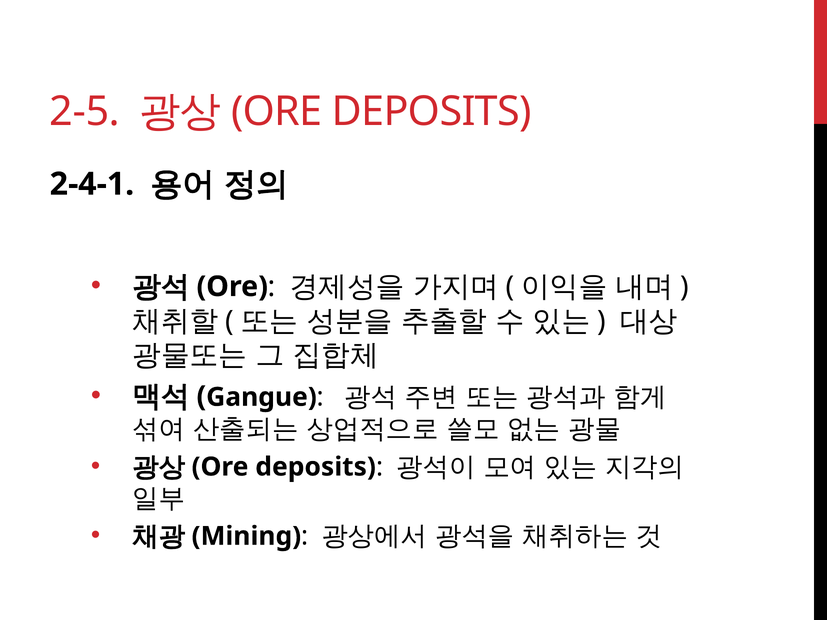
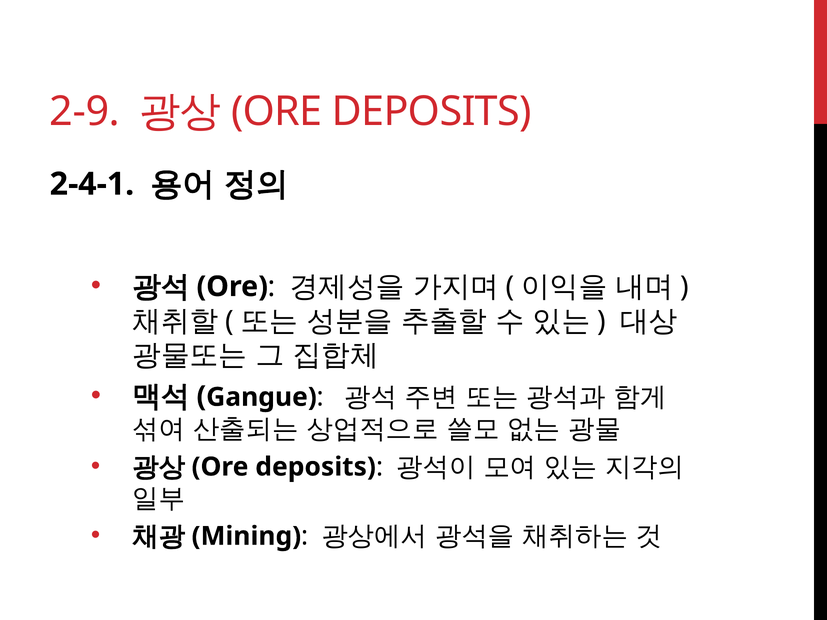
2-5: 2-5 -> 2-9 (85, 112)
